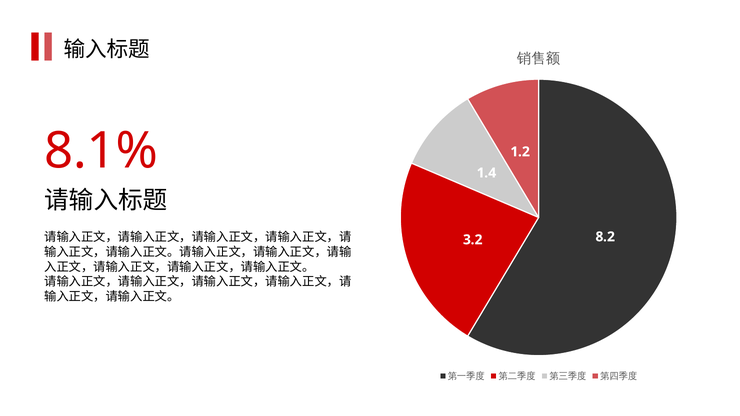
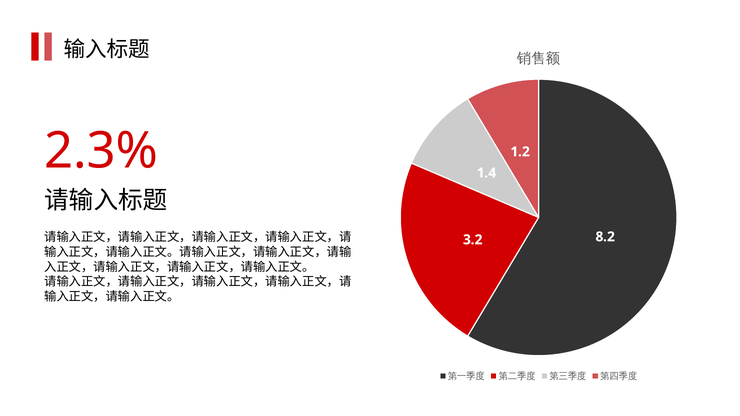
8.1%: 8.1% -> 2.3% (101, 151)
